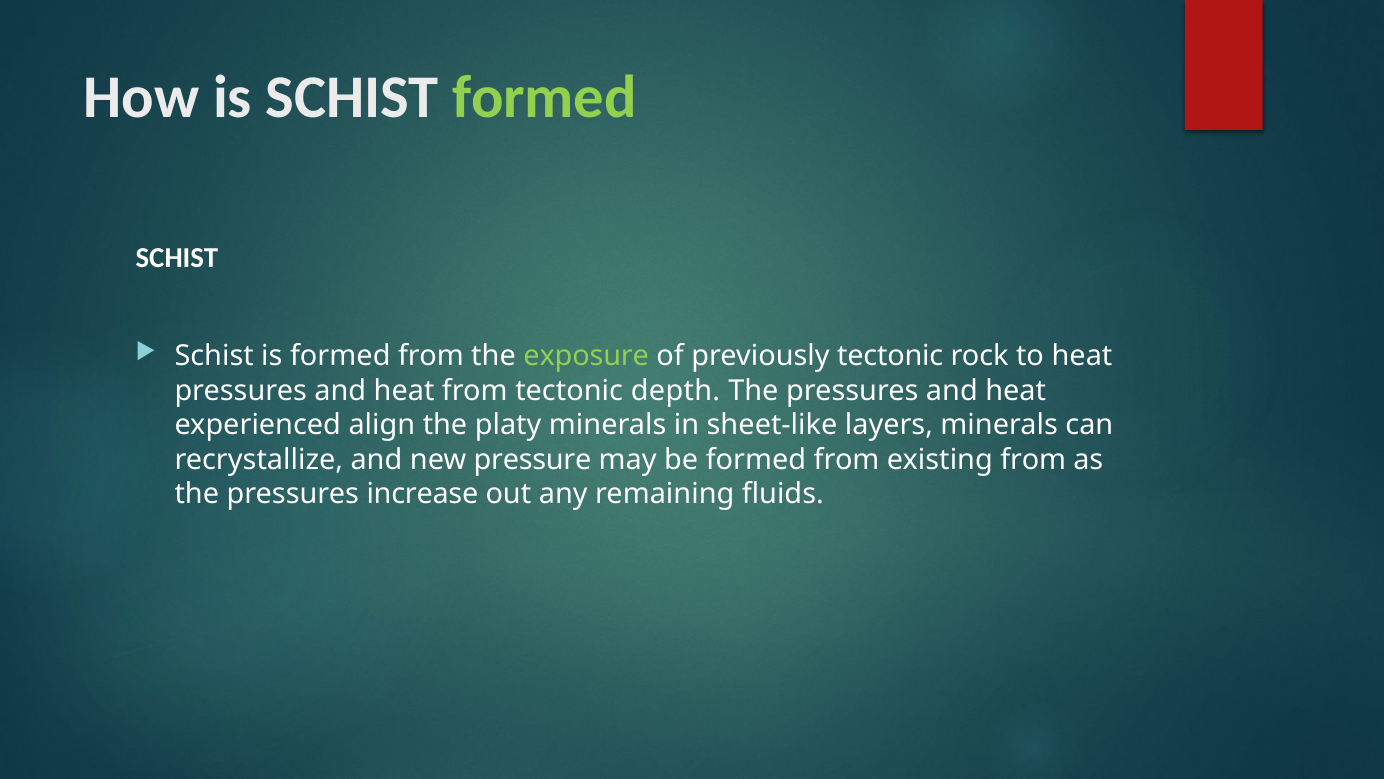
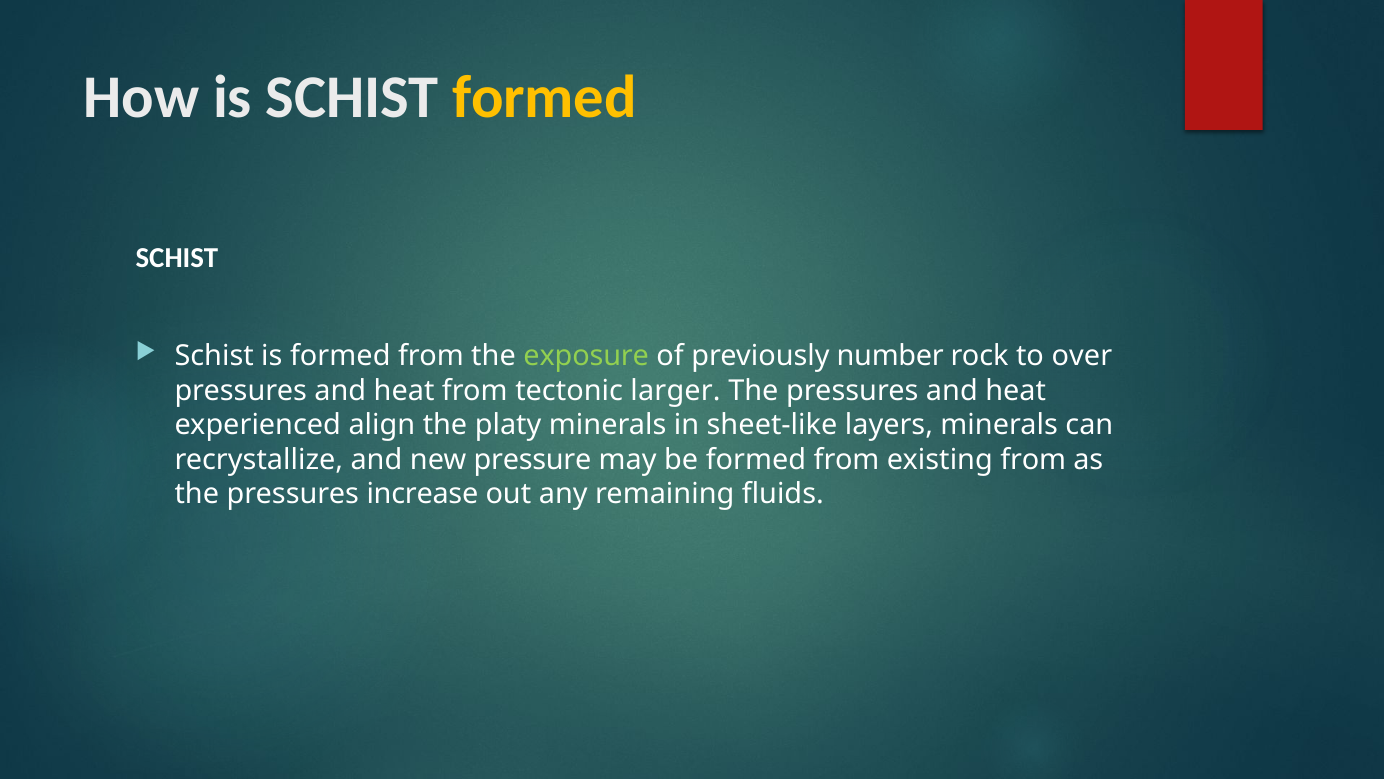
formed colour: light green -> yellow (544, 97)
previously tectonic: tectonic -> number (890, 356)
to heat: heat -> over (1082, 356)
depth: depth -> larger (676, 390)
